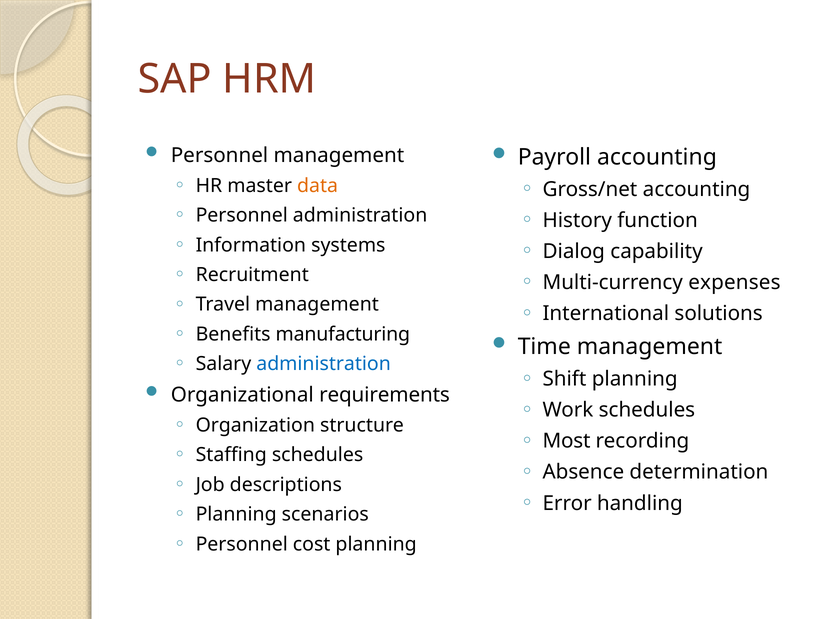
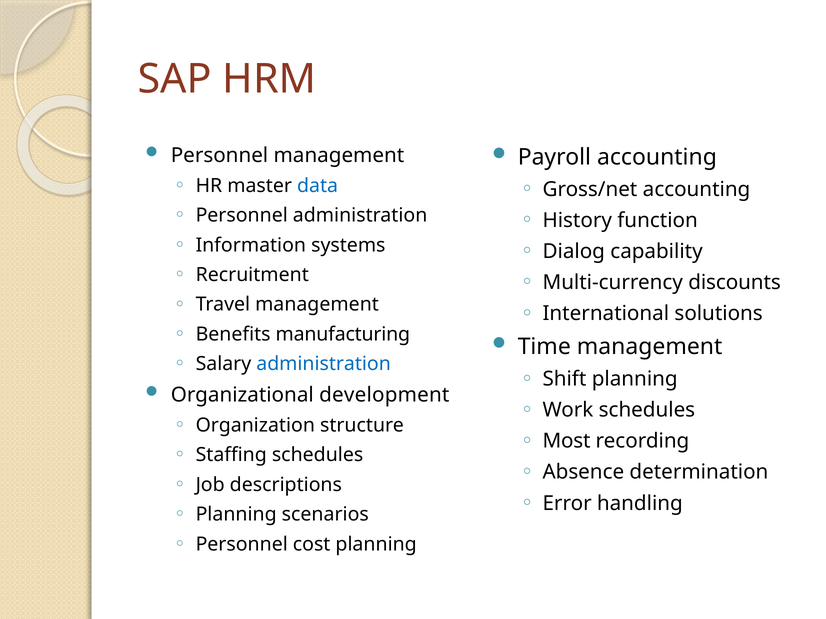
data colour: orange -> blue (318, 186)
expenses: expenses -> discounts (735, 283)
requirements: requirements -> development (384, 395)
